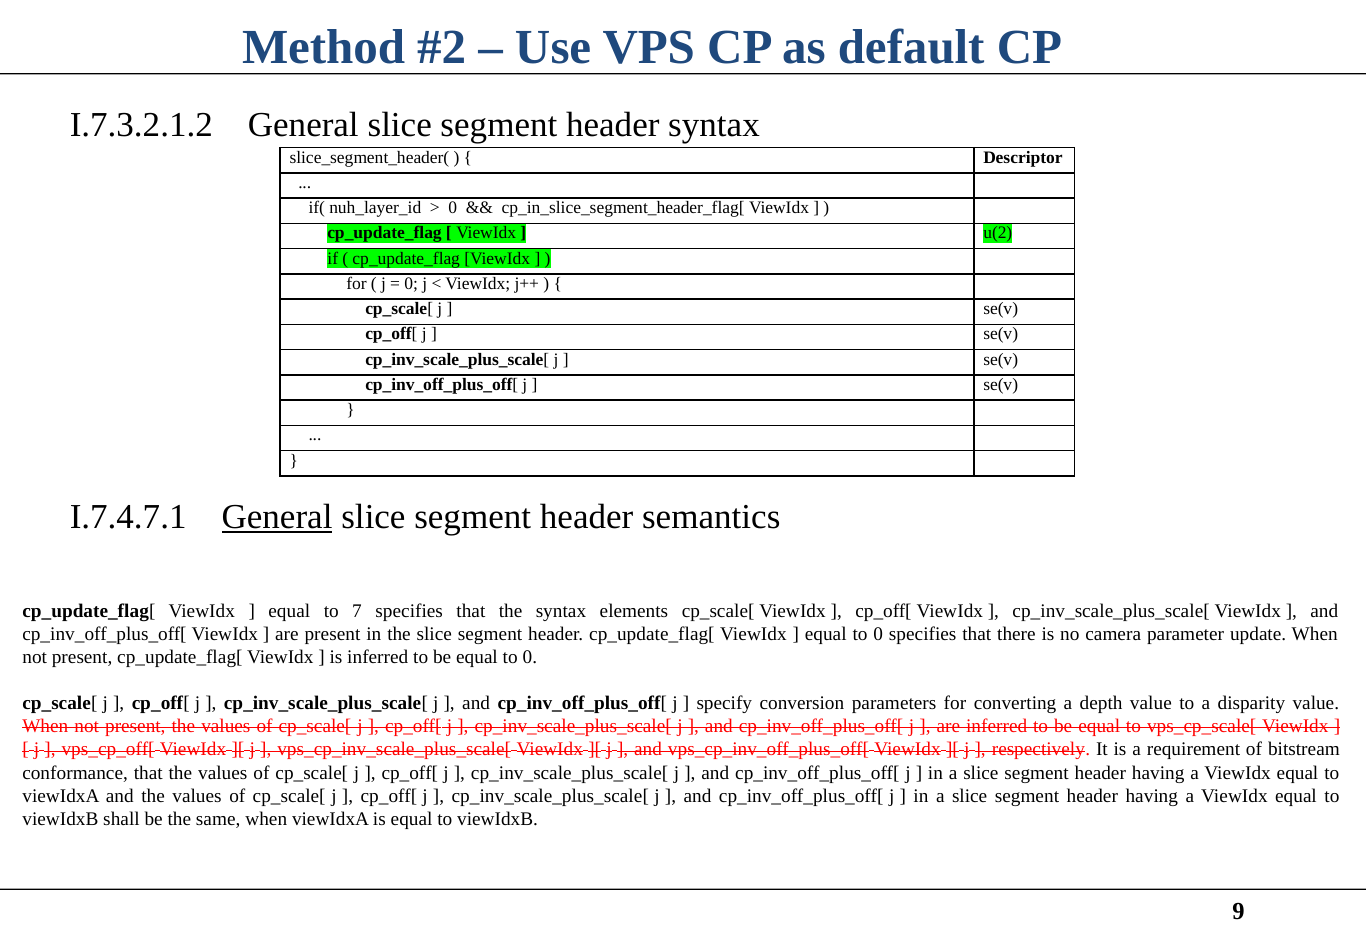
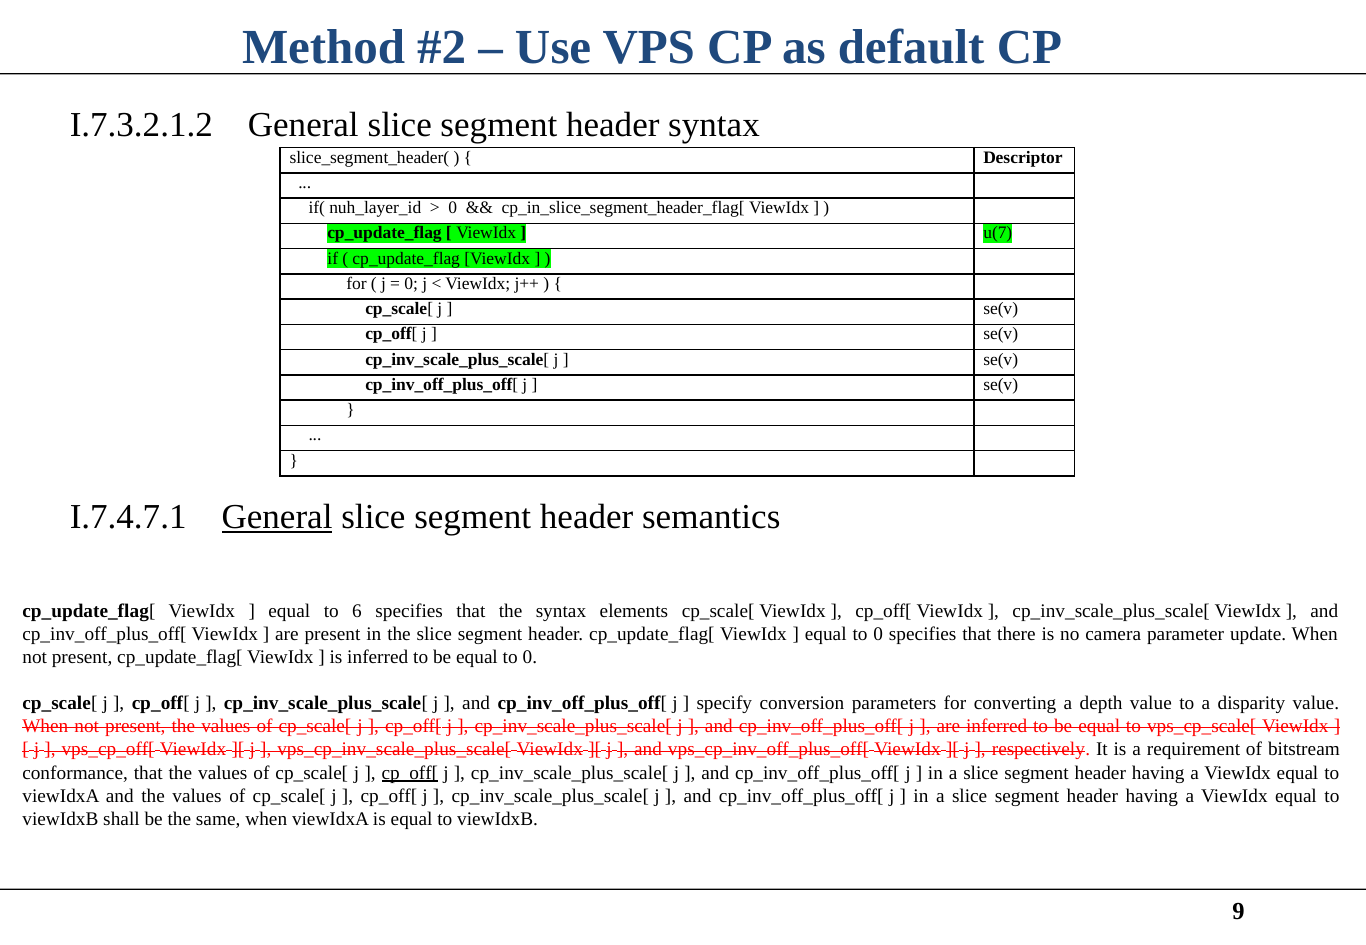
u(2: u(2 -> u(7 (998, 233)
7: 7 -> 6 (357, 611)
cp_off[ underline: none -> present (410, 773)
